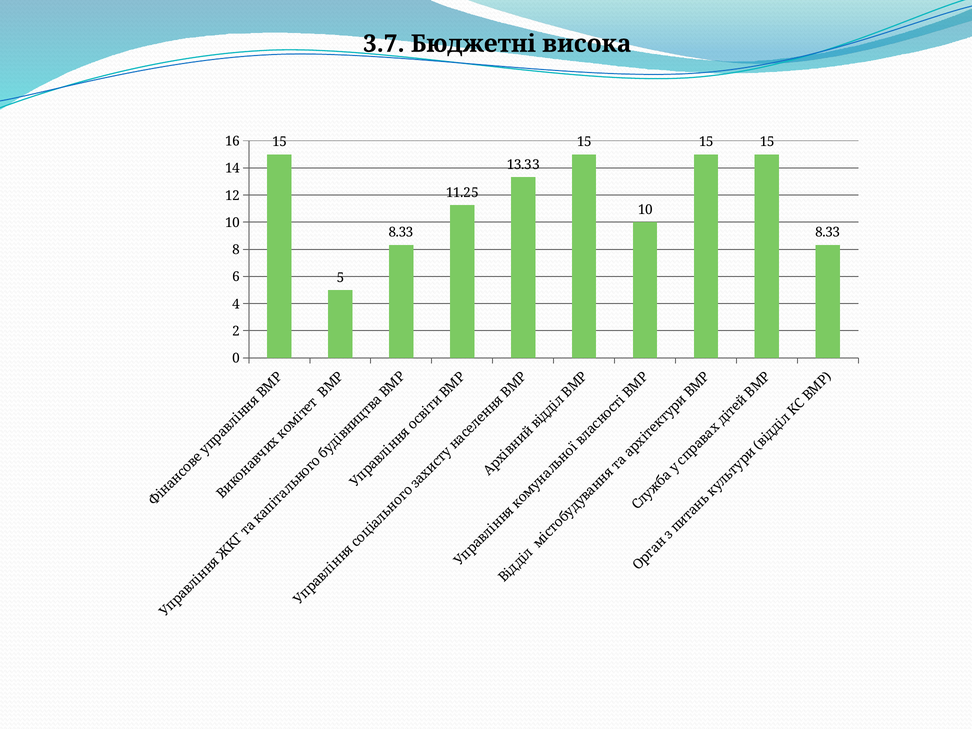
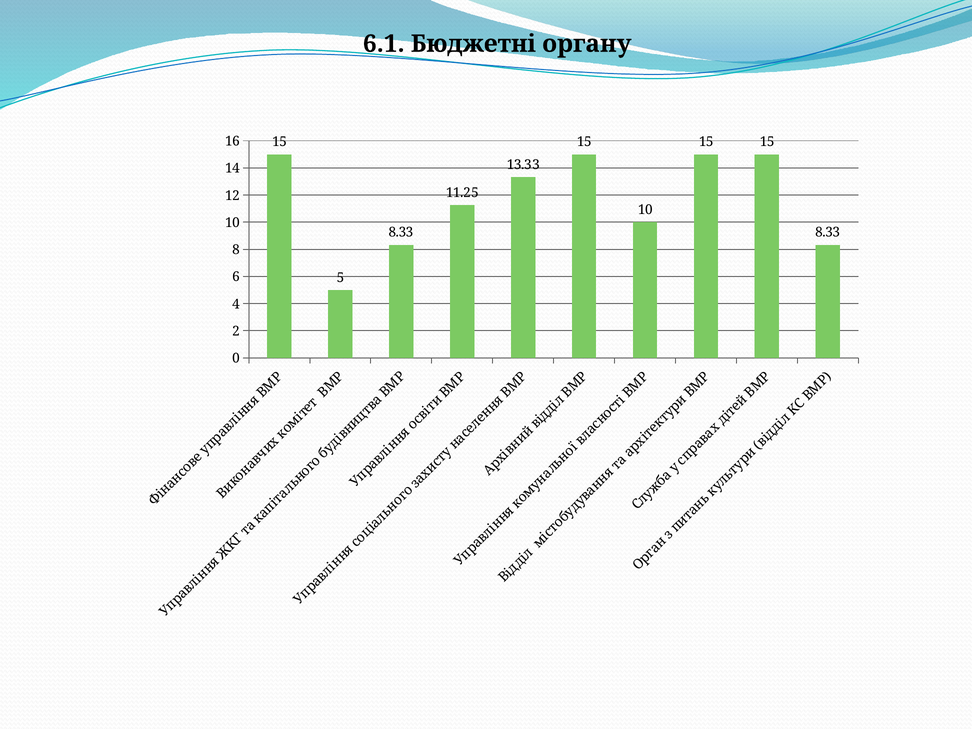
3.7: 3.7 -> 6.1 (384, 44)
висока: висока -> органу (587, 44)
